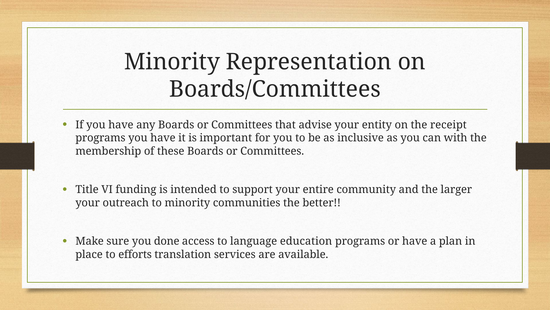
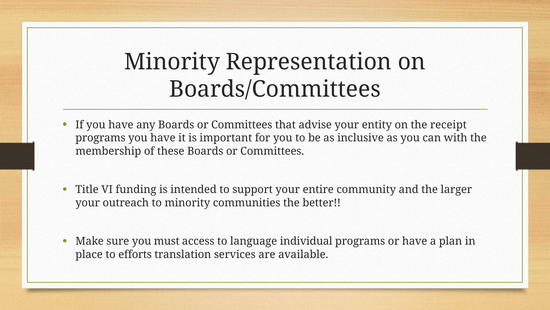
done: done -> must (167, 241)
education: education -> individual (306, 241)
